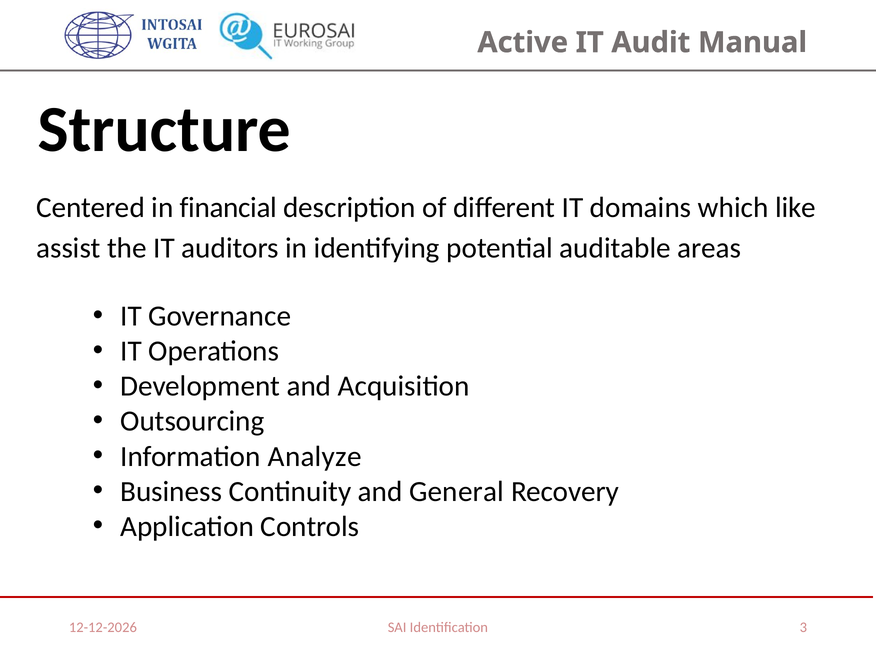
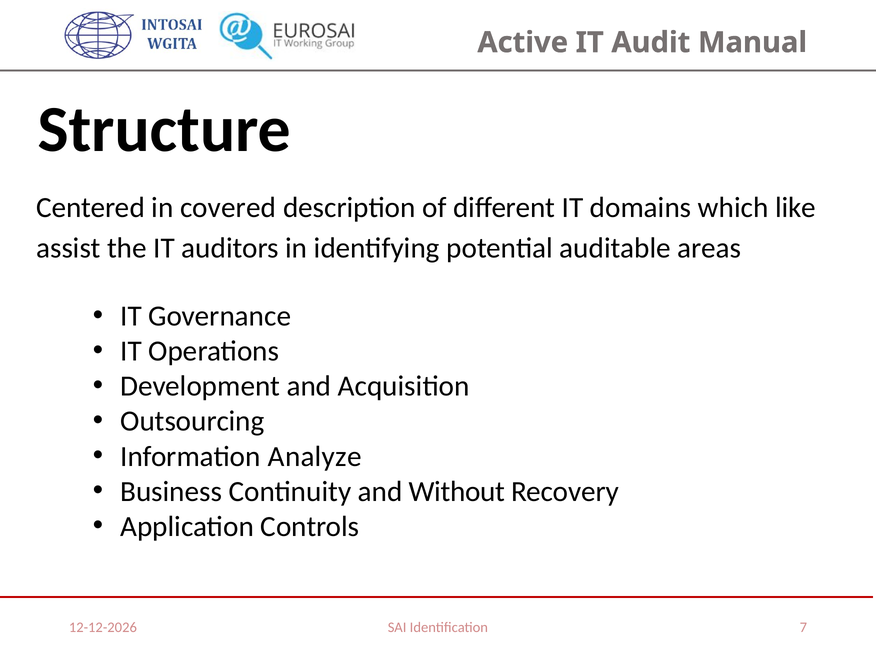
financial: financial -> covered (228, 208)
General: General -> Without (457, 491)
3: 3 -> 7 (803, 627)
